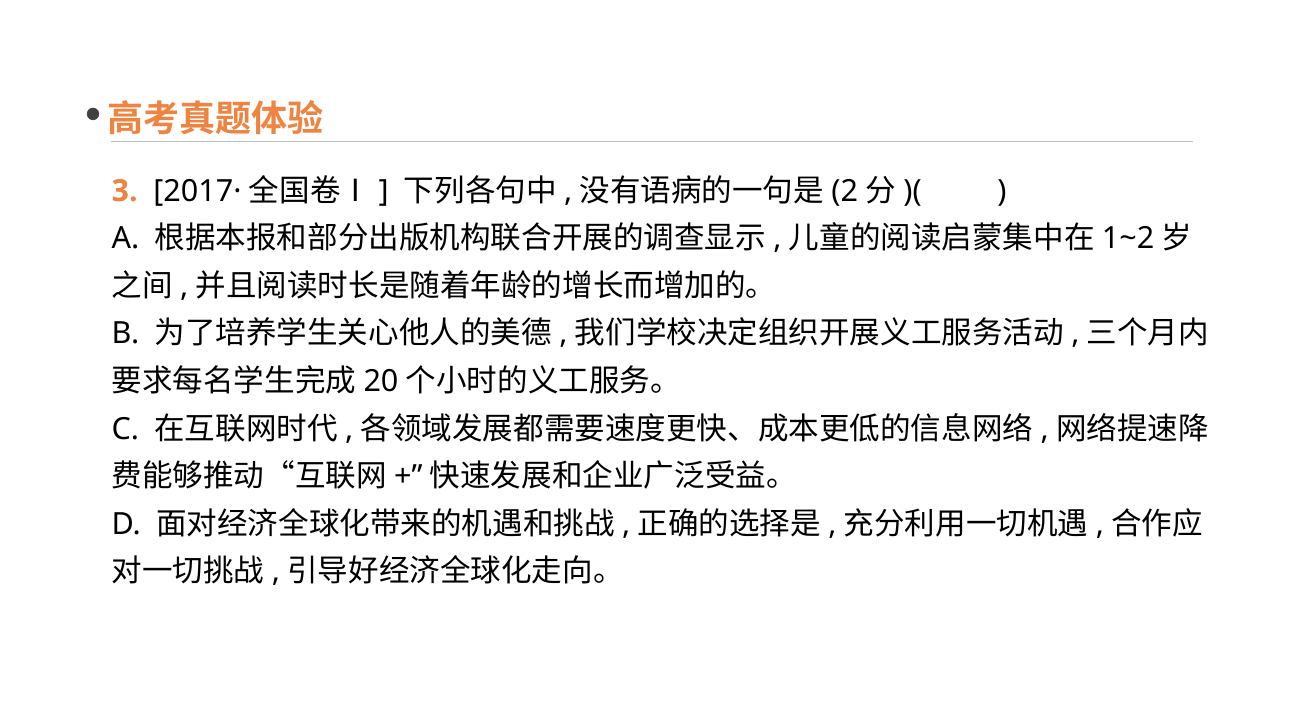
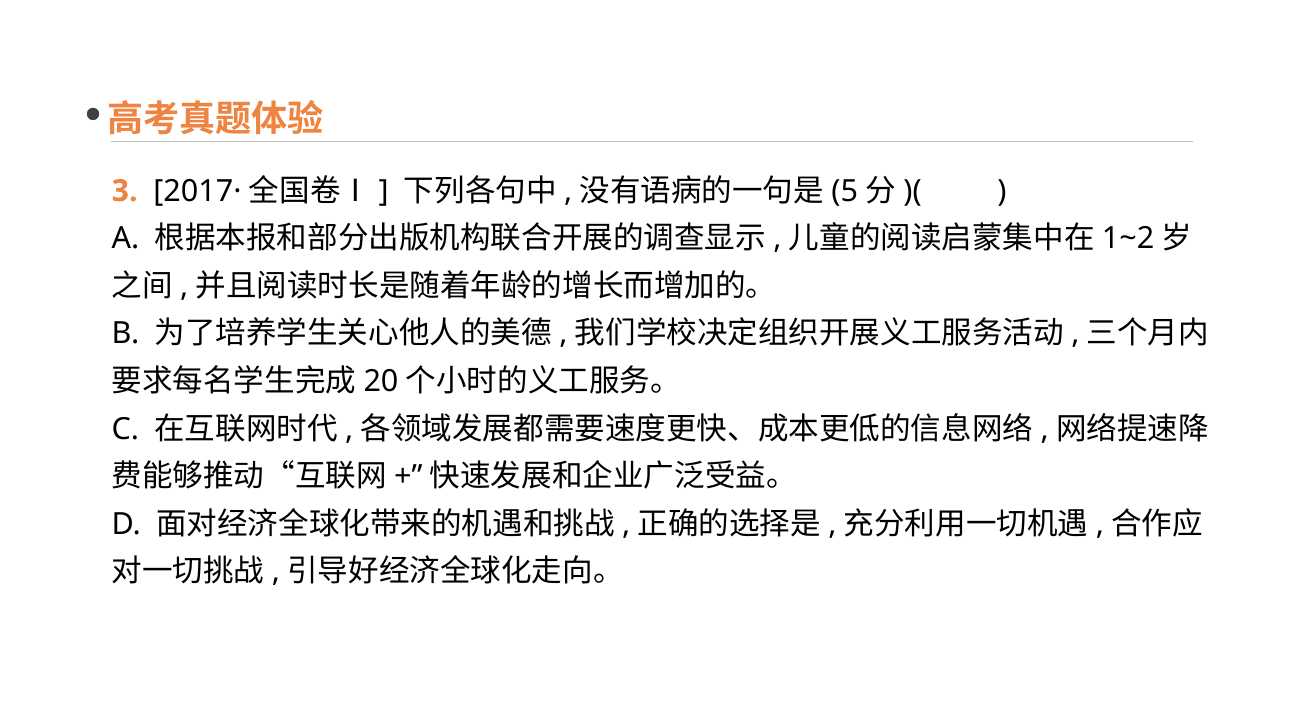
2: 2 -> 5 (845, 191)
